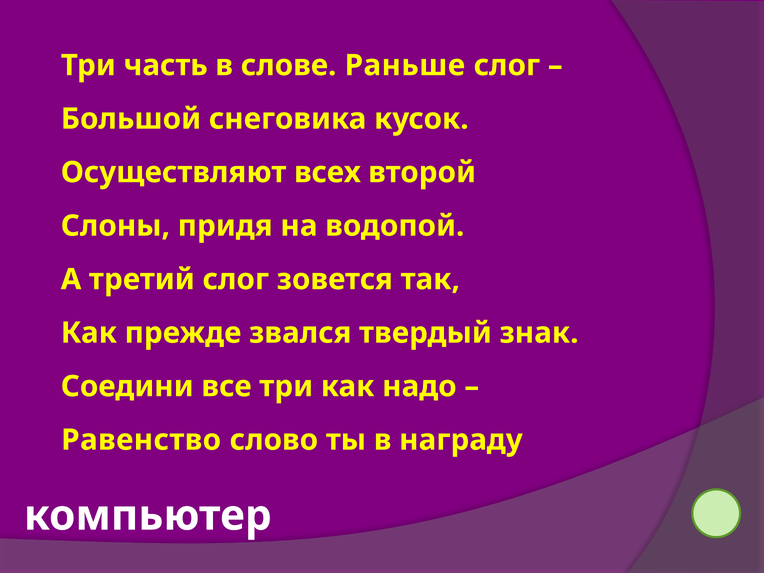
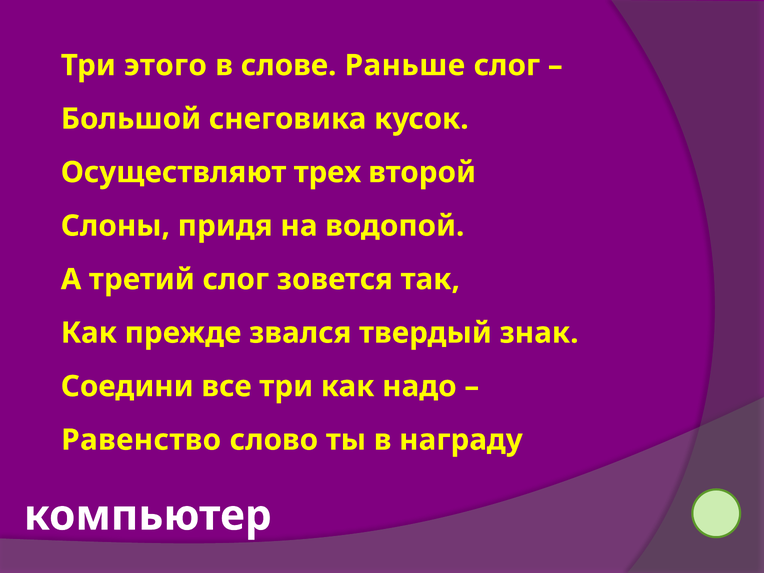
часть: часть -> этого (165, 65)
всех: всех -> трех (327, 172)
